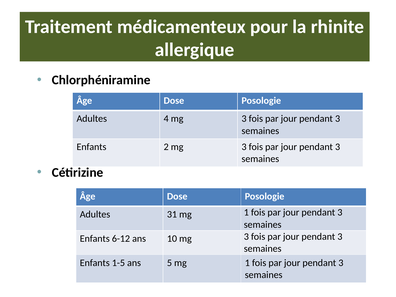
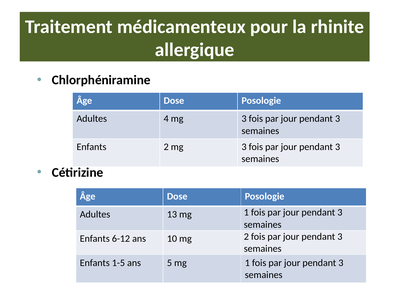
31: 31 -> 13 (172, 214)
10 mg 3: 3 -> 2 (246, 237)
